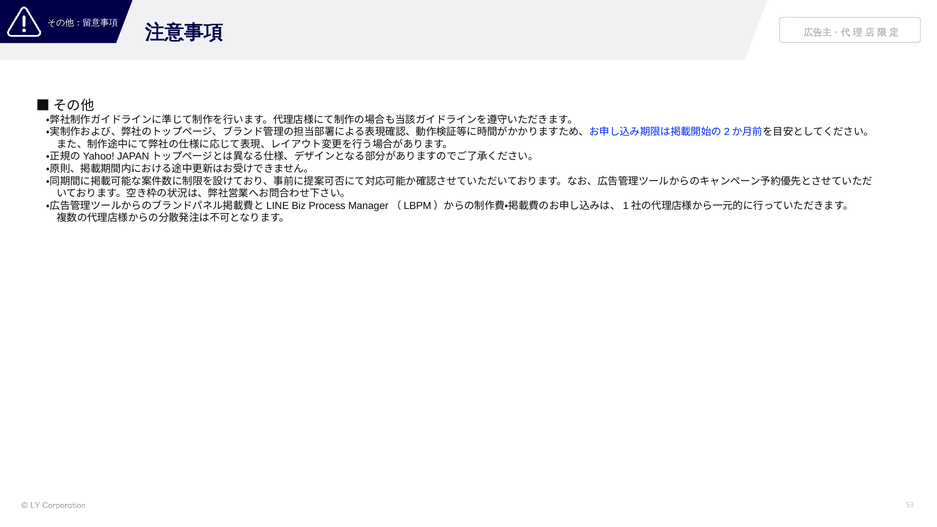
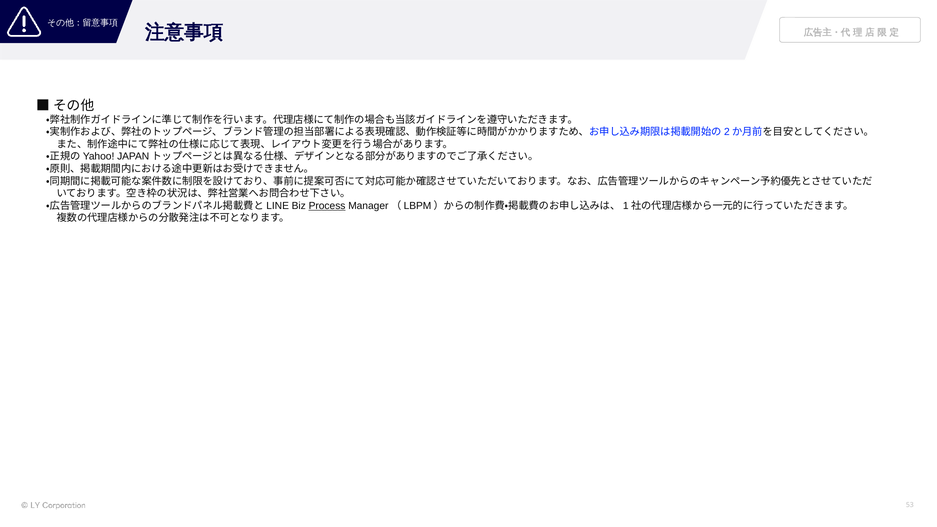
Process underline: none -> present (327, 206)
